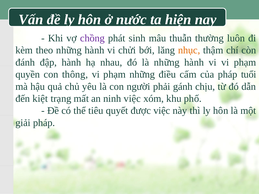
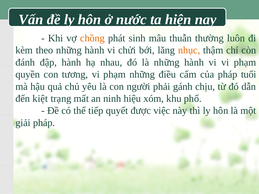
chồng colour: purple -> orange (92, 38)
thông: thông -> tương (75, 75)
ninh việc: việc -> hiệu (132, 99)
tiêu: tiêu -> tiếp (96, 111)
